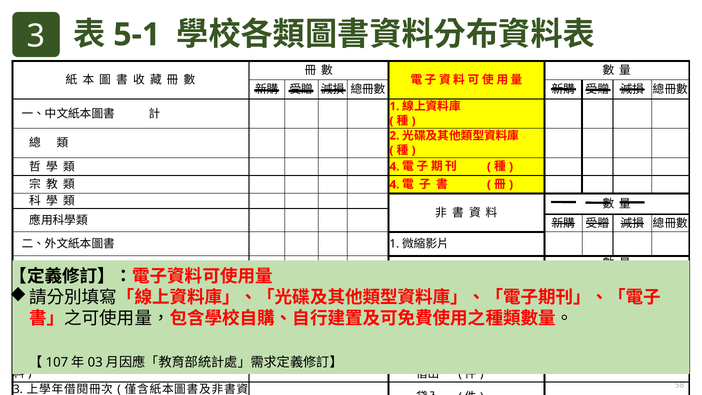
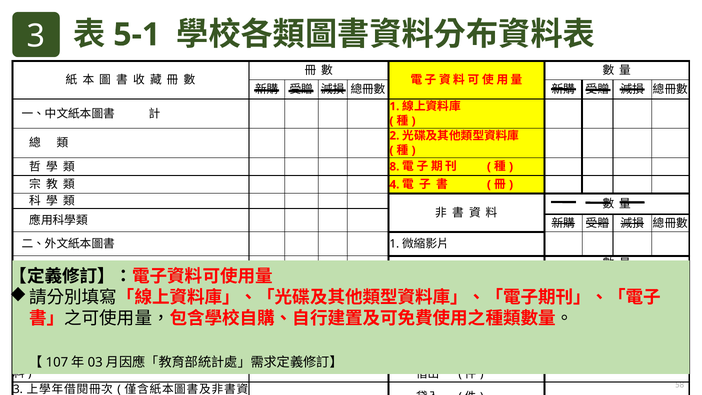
4: 4 -> 8 (394, 167)
